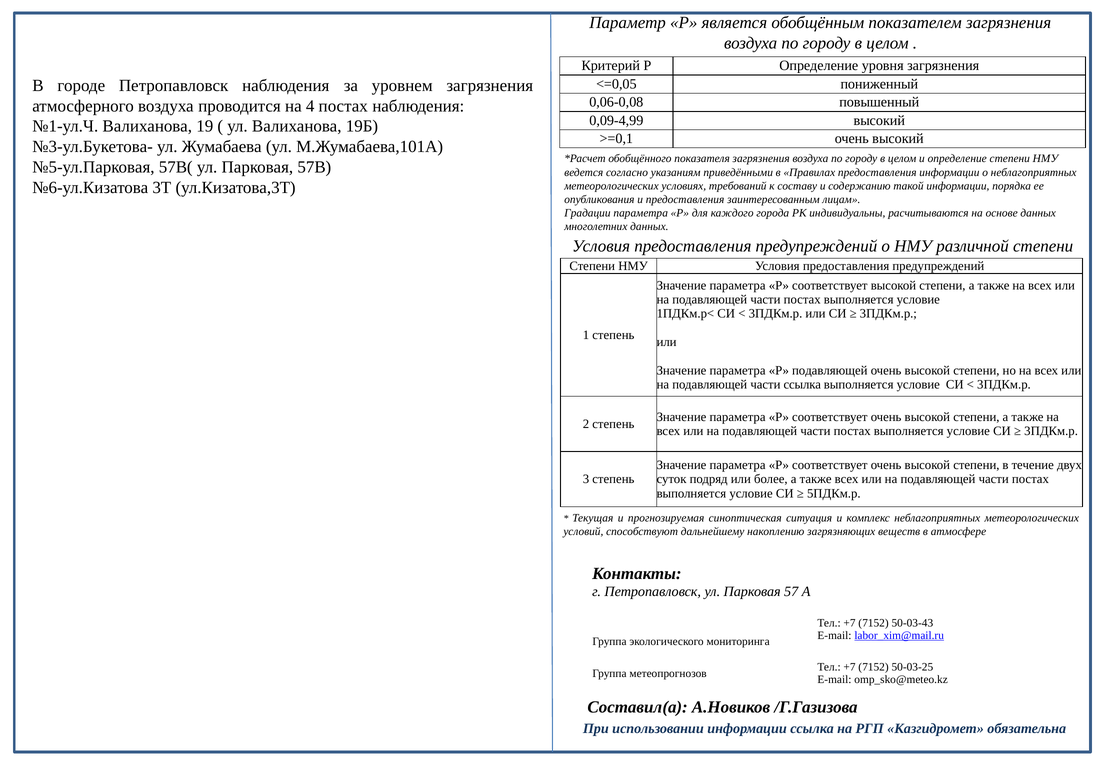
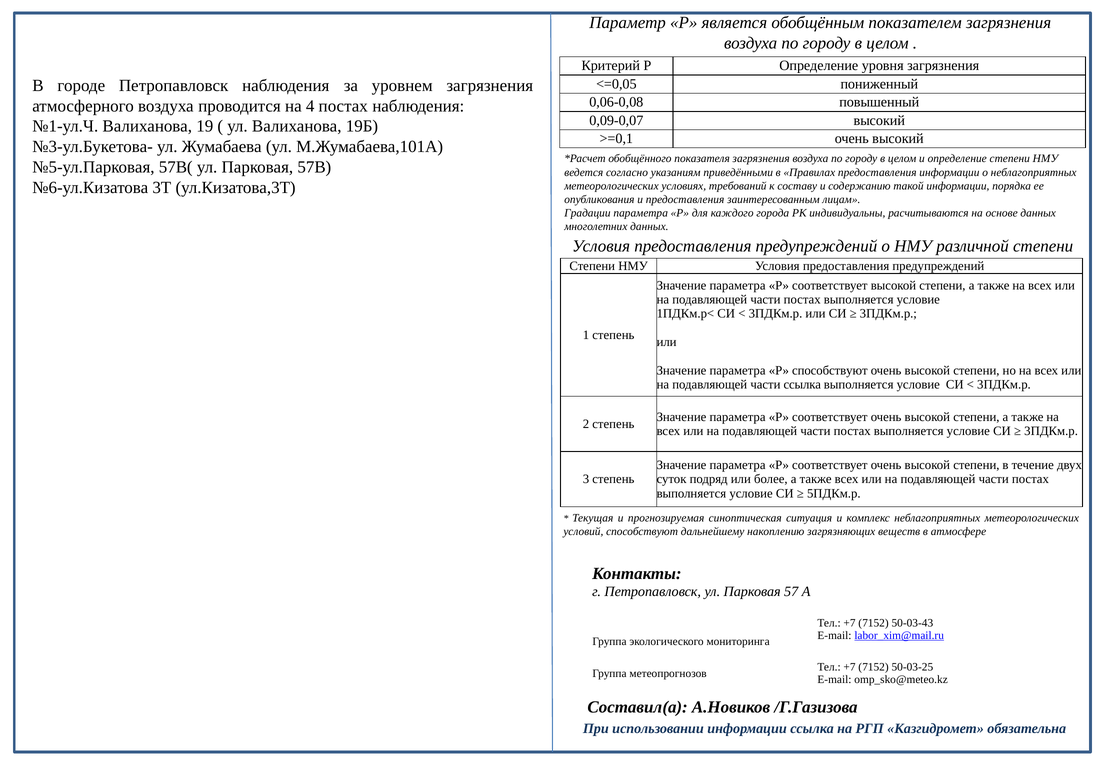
0,09-4,99: 0,09-4,99 -> 0,09-0,07 (616, 120)
Р подавляющей: подавляющей -> способствуют (830, 370)
